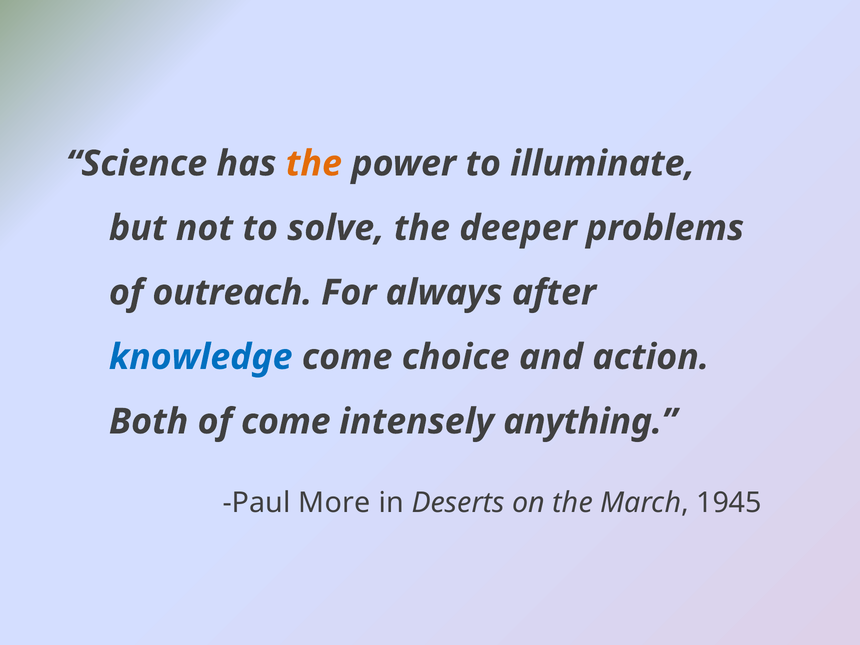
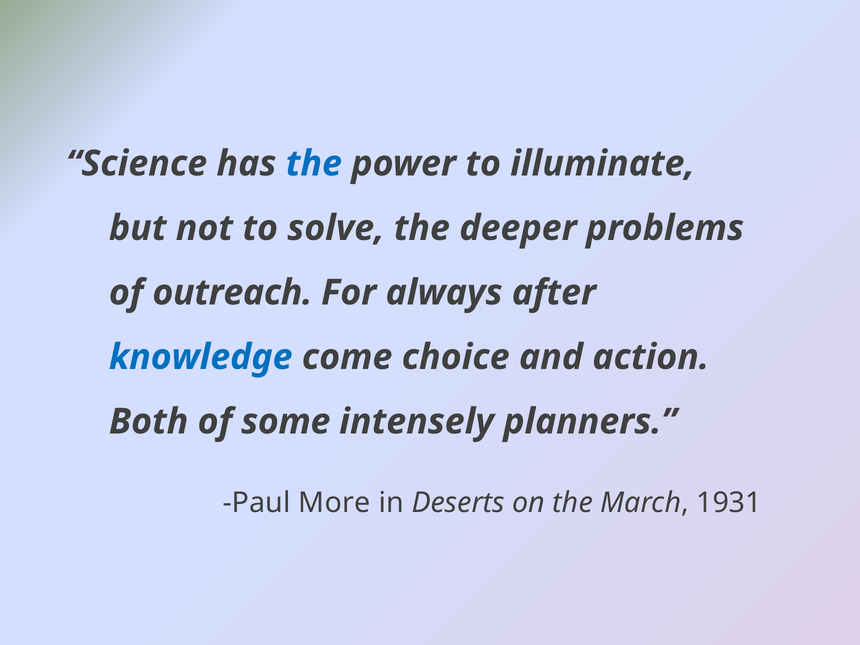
the colour: orange -> blue (314, 164)
of come: come -> some (286, 422)
anything: anything -> planners (590, 422)
1945: 1945 -> 1931 (729, 503)
